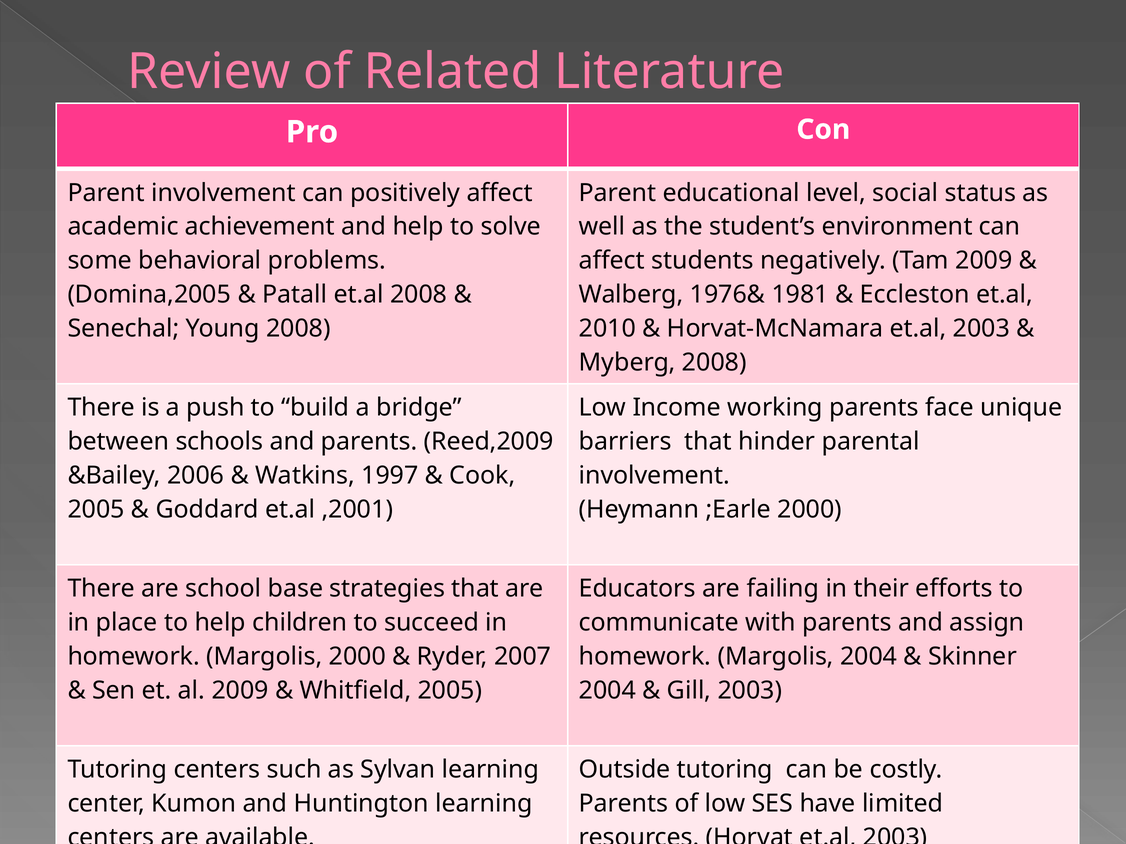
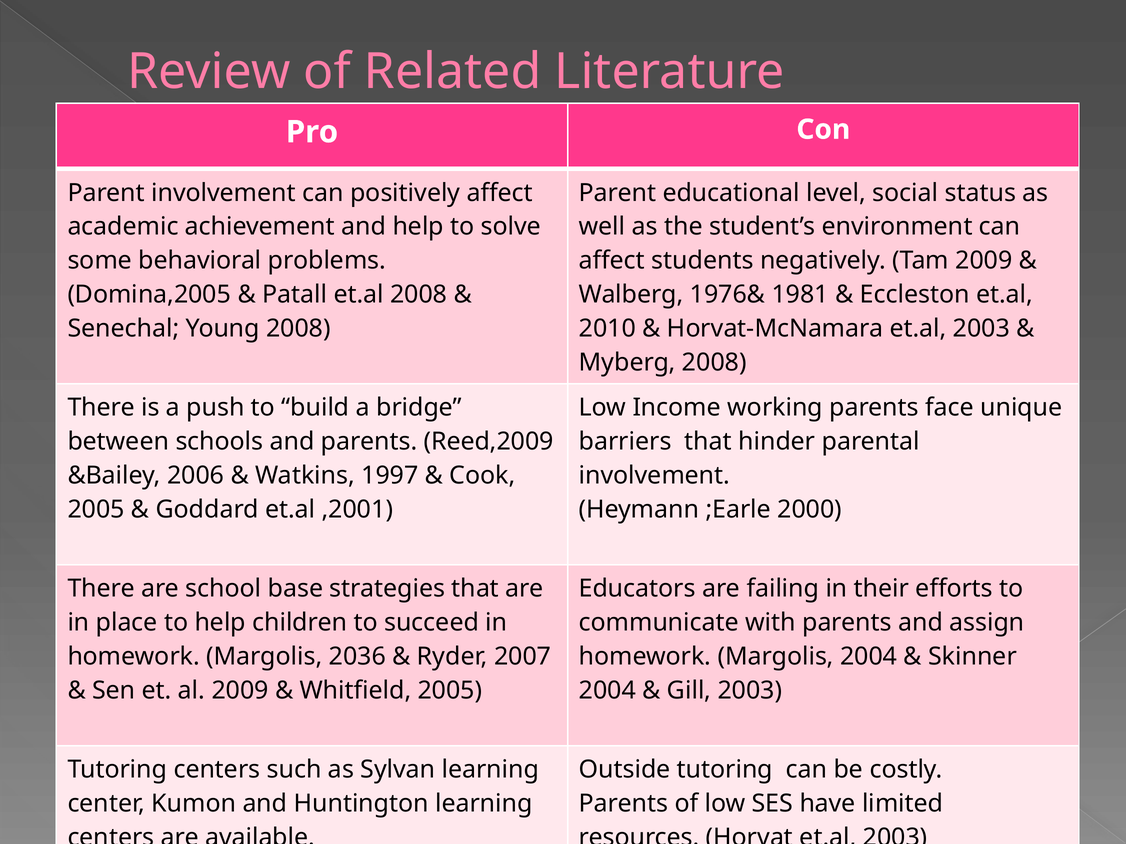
Margolis 2000: 2000 -> 2036 (357, 657)
